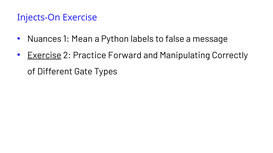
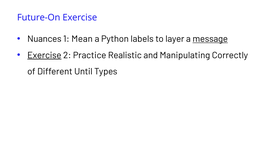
Injects-On: Injects-On -> Future-On (39, 18)
false: false -> layer (175, 39)
message underline: none -> present (210, 39)
Forward: Forward -> Realistic (125, 55)
Gate: Gate -> Until (83, 72)
